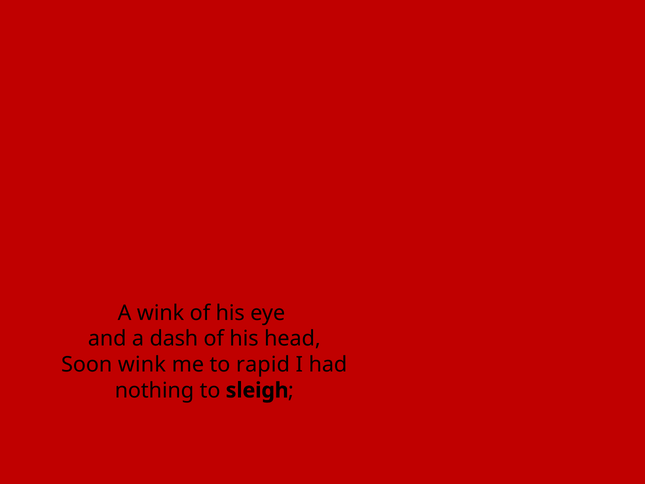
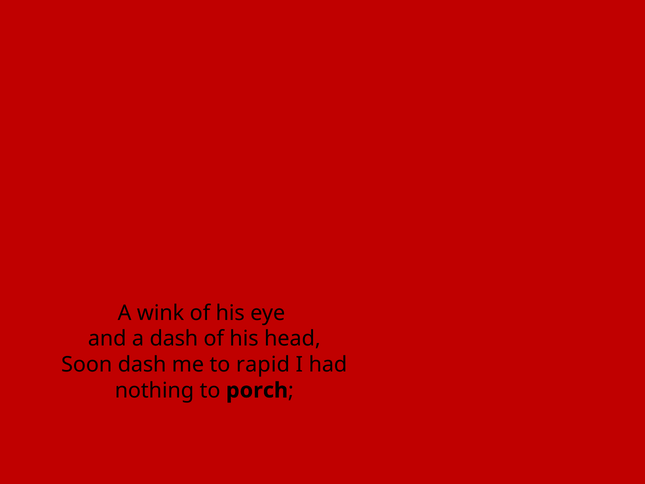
Soon wink: wink -> dash (142, 364)
sleigh: sleigh -> porch (257, 390)
